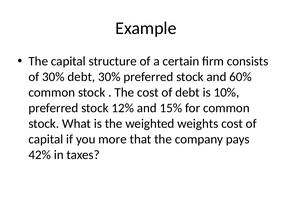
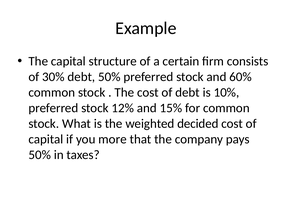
debt 30%: 30% -> 50% (109, 77)
weights: weights -> decided (198, 124)
42%: 42% -> 50% (40, 155)
